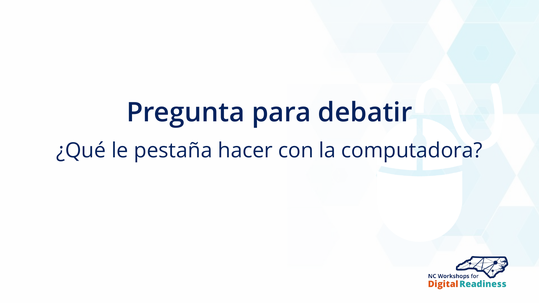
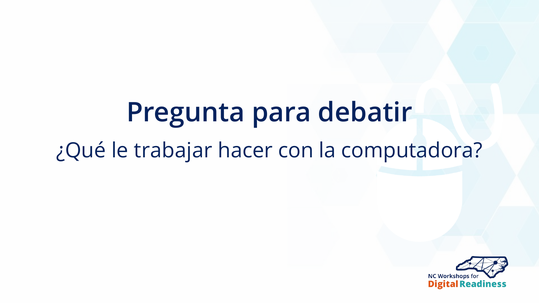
pestaña: pestaña -> trabajar (173, 151)
